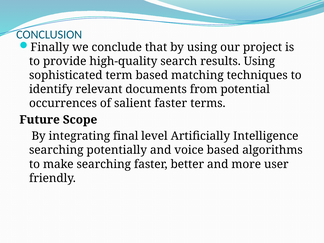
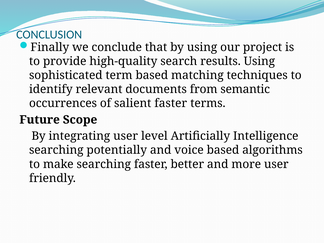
potential: potential -> semantic (245, 89)
integrating final: final -> user (126, 136)
